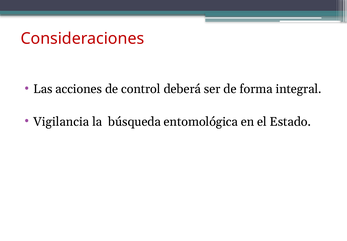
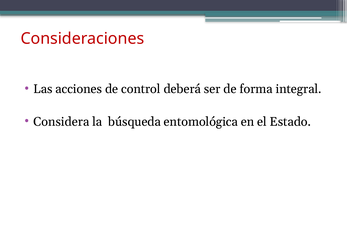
Vigilancia: Vigilancia -> Considera (61, 121)
